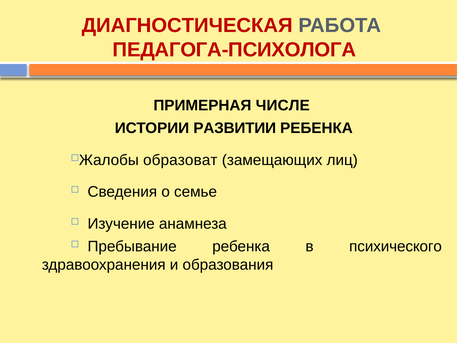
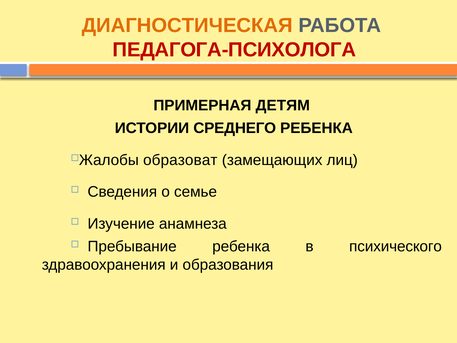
ДИАГНОСТИЧЕСКАЯ colour: red -> orange (187, 25)
ЧИСЛЕ: ЧИСЛЕ -> ДЕТЯМ (283, 105)
РАЗВИТИИ: РАЗВИТИИ -> СРЕДНЕГО (235, 128)
